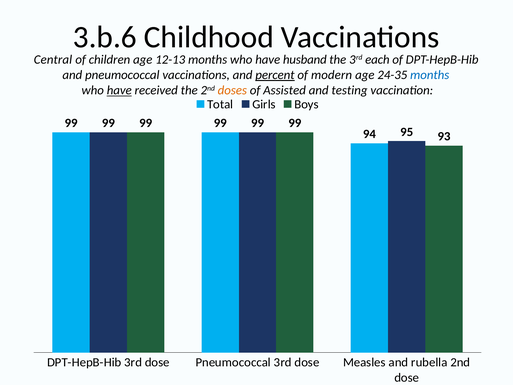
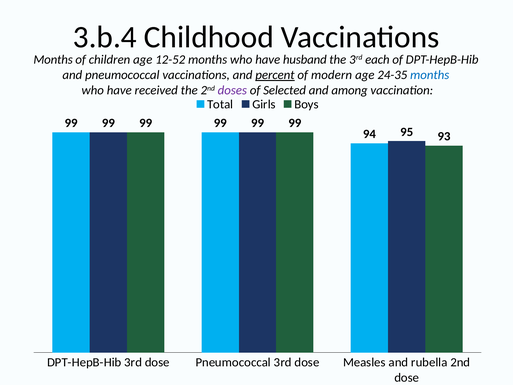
3.b.6: 3.b.6 -> 3.b.4 (105, 37)
Central: Central -> Months (53, 60)
12-13: 12-13 -> 12-52 (170, 60)
have underline: present -> none (119, 90)
doses colour: orange -> purple (232, 90)
Assisted: Assisted -> Selected (285, 90)
testing: testing -> among (350, 90)
